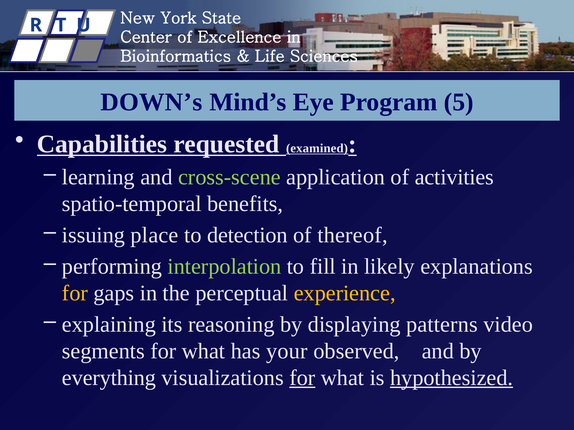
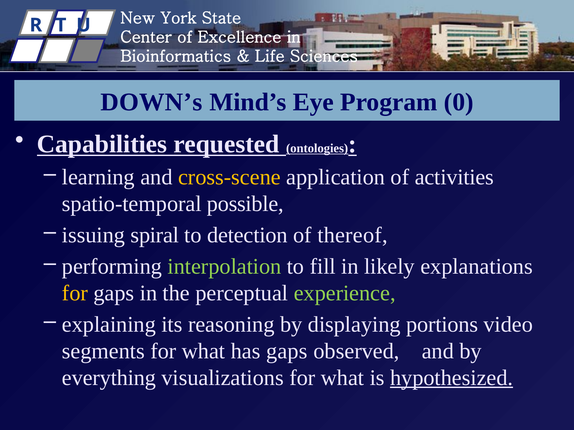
5: 5 -> 0 (459, 102)
examined: examined -> ontologies (317, 149)
cross-scene colour: light green -> yellow (229, 177)
benefits: benefits -> possible (245, 204)
place: place -> spiral (155, 235)
experience colour: yellow -> light green (345, 293)
patterns: patterns -> portions (442, 325)
has your: your -> gaps (287, 352)
for underline: present -> none (302, 378)
